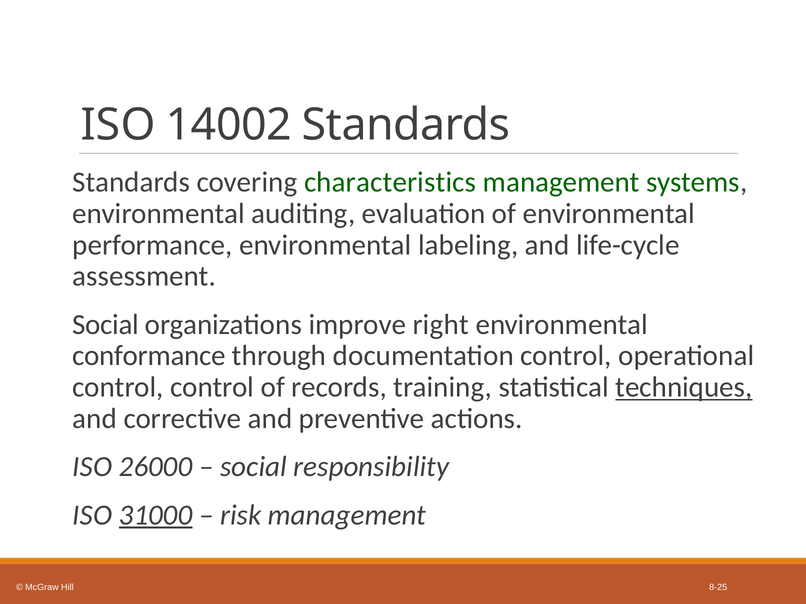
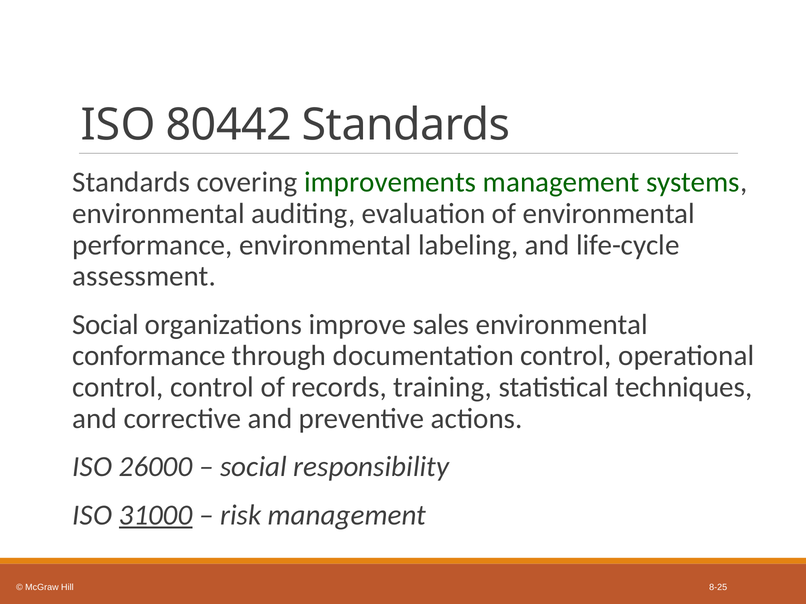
14002: 14002 -> 80442 (229, 125)
characteristics: characteristics -> improvements (390, 182)
right: right -> sales (441, 325)
techniques underline: present -> none (684, 388)
